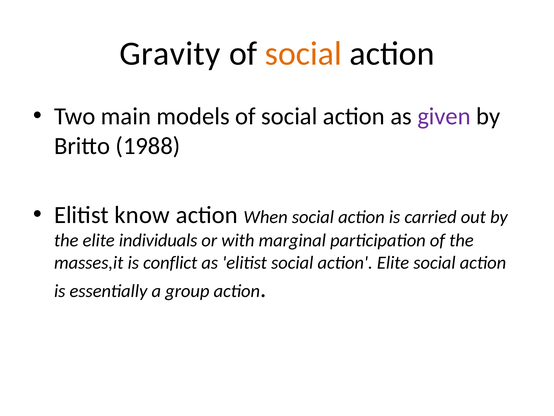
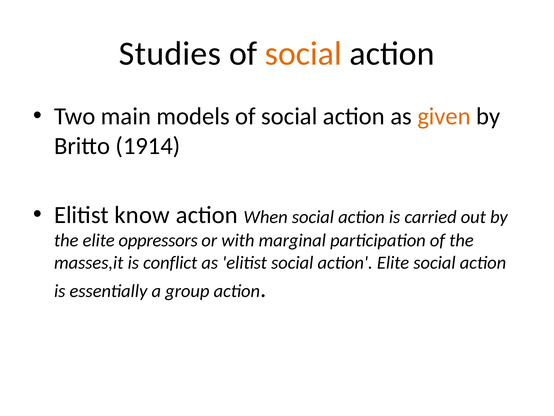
Gravity: Gravity -> Studies (170, 54)
given colour: purple -> orange (444, 116)
1988: 1988 -> 1914 (148, 146)
individuals: individuals -> oppressors (158, 240)
